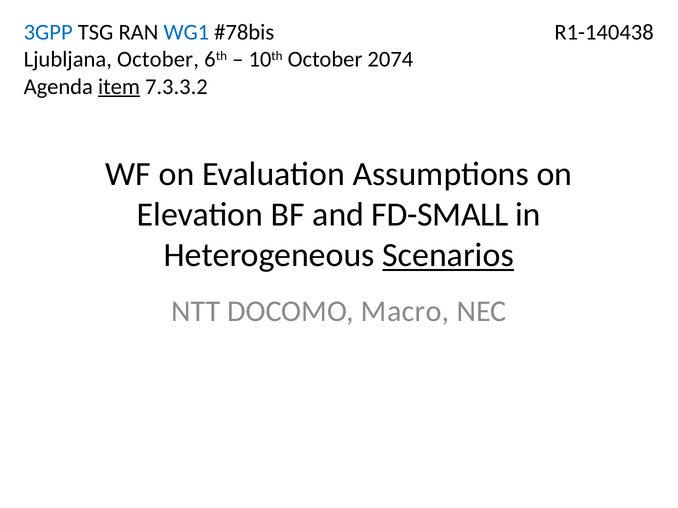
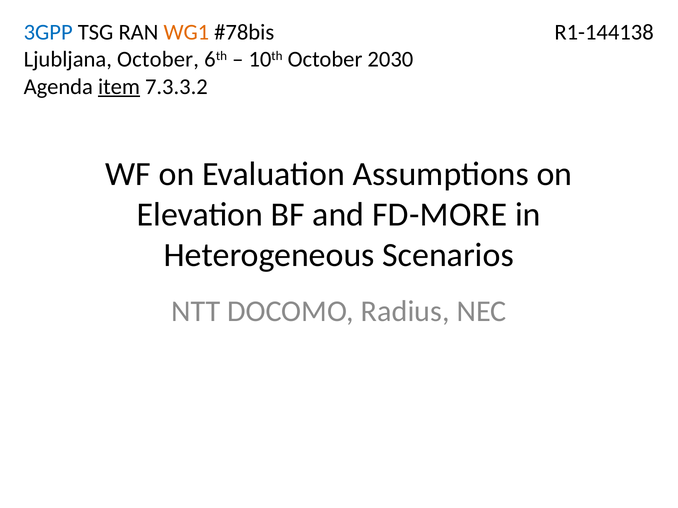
WG1 colour: blue -> orange (186, 32)
R1-140438: R1-140438 -> R1-144138 (604, 32)
2074: 2074 -> 2030 (390, 60)
FD-SMALL: FD-SMALL -> FD-MORE (440, 215)
Scenarios underline: present -> none (448, 256)
Macro: Macro -> Radius (405, 312)
